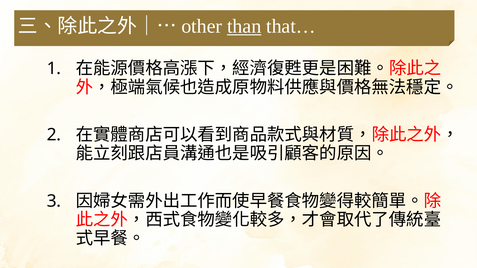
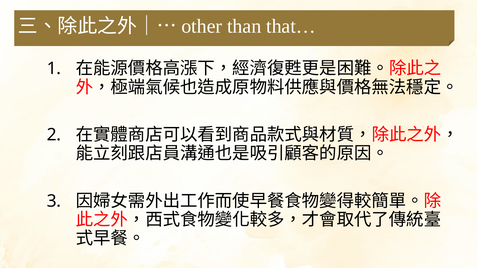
than underline: present -> none (244, 26)
